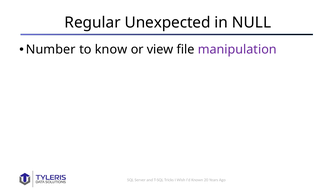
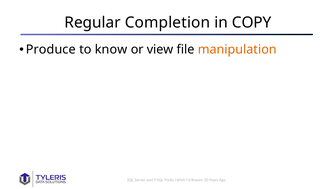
Unexpected: Unexpected -> Completion (167, 23)
NULL: NULL -> COPY (252, 23)
Number: Number -> Produce (51, 50)
manipulation colour: purple -> orange (237, 50)
